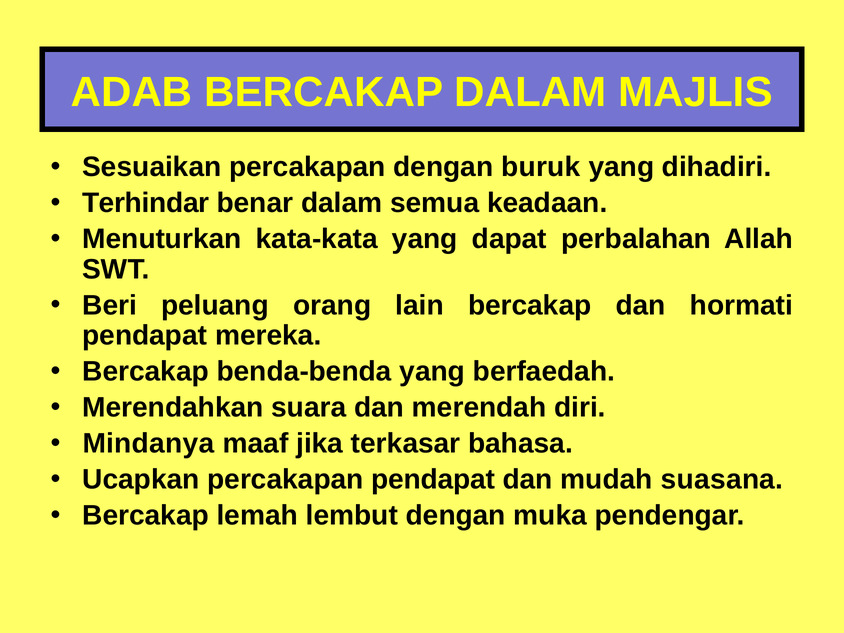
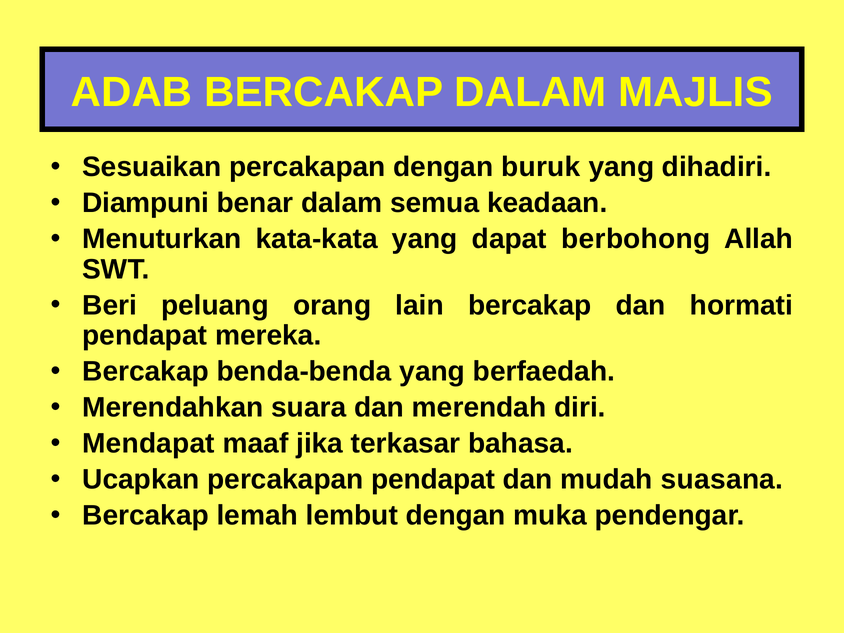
Terhindar: Terhindar -> Diampuni (146, 203)
perbalahan: perbalahan -> berbohong (636, 239)
Mindanya: Mindanya -> Mendapat (149, 444)
